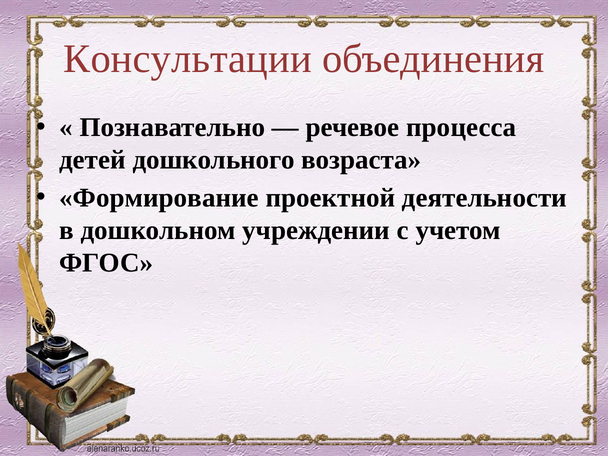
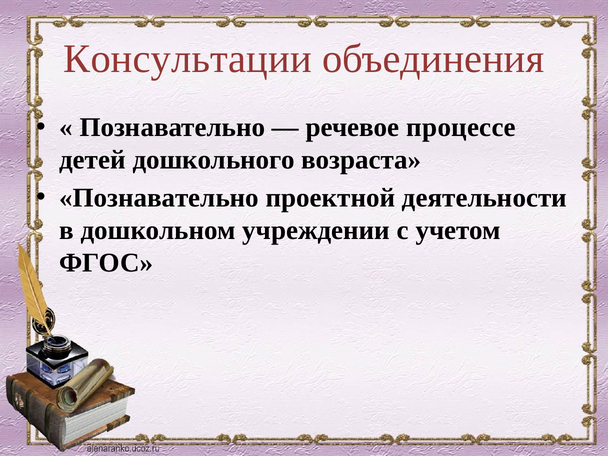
процесса: процесса -> процессе (461, 128)
Формирование: Формирование -> Познавательно (159, 198)
